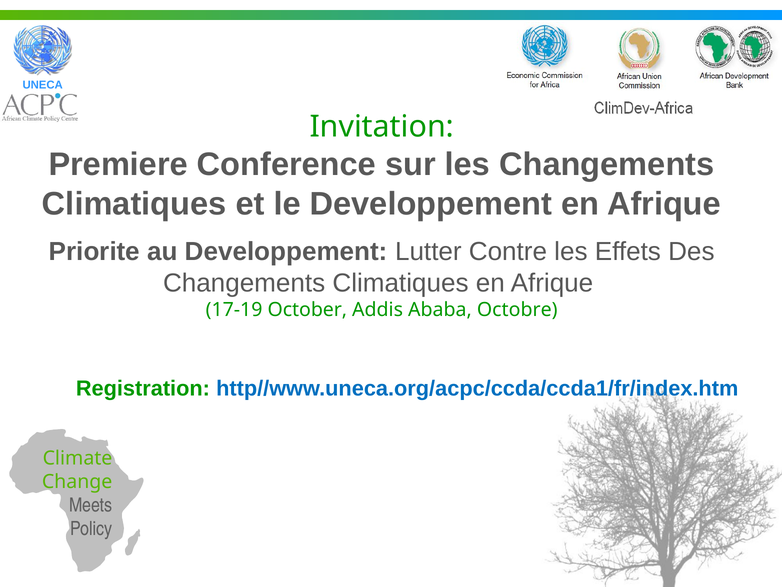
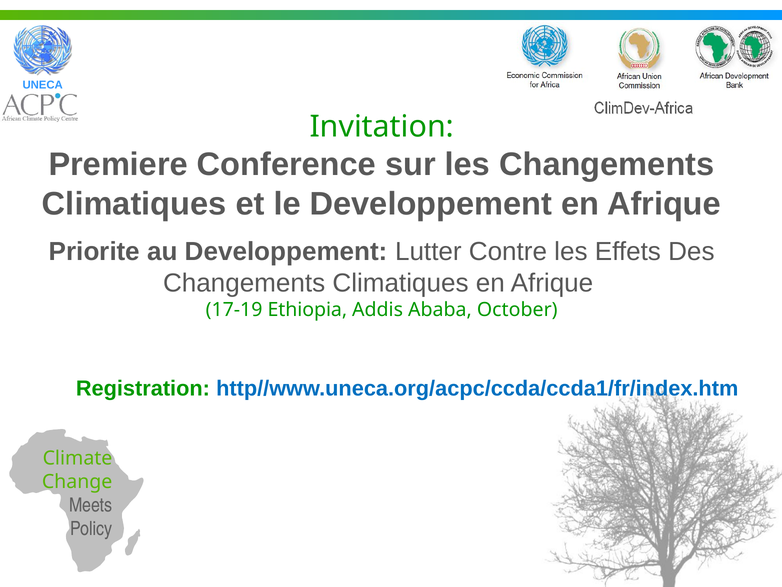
October: October -> Ethiopia (307, 310)
Octobre: Octobre -> October (517, 310)
